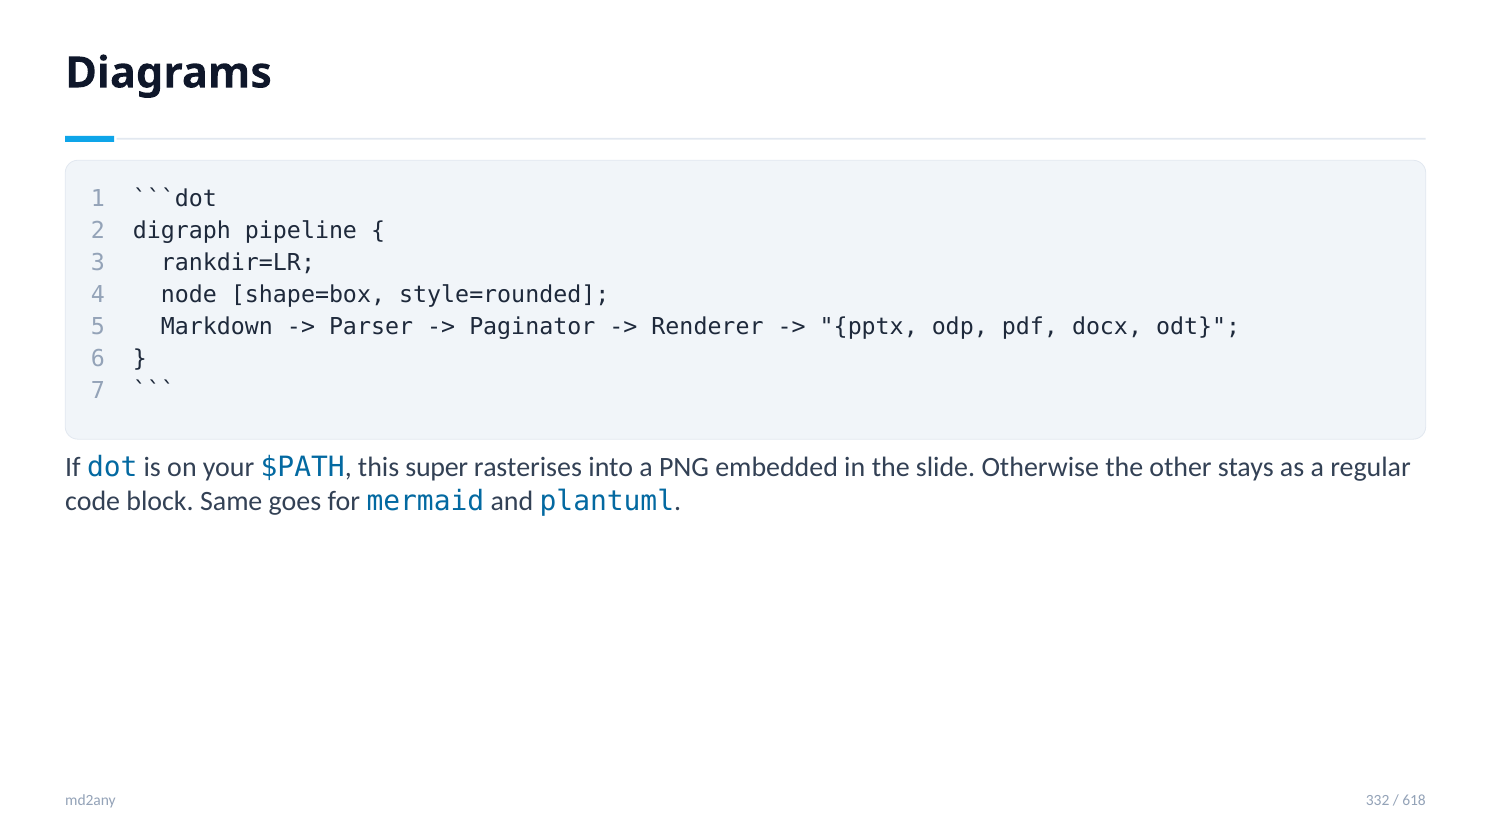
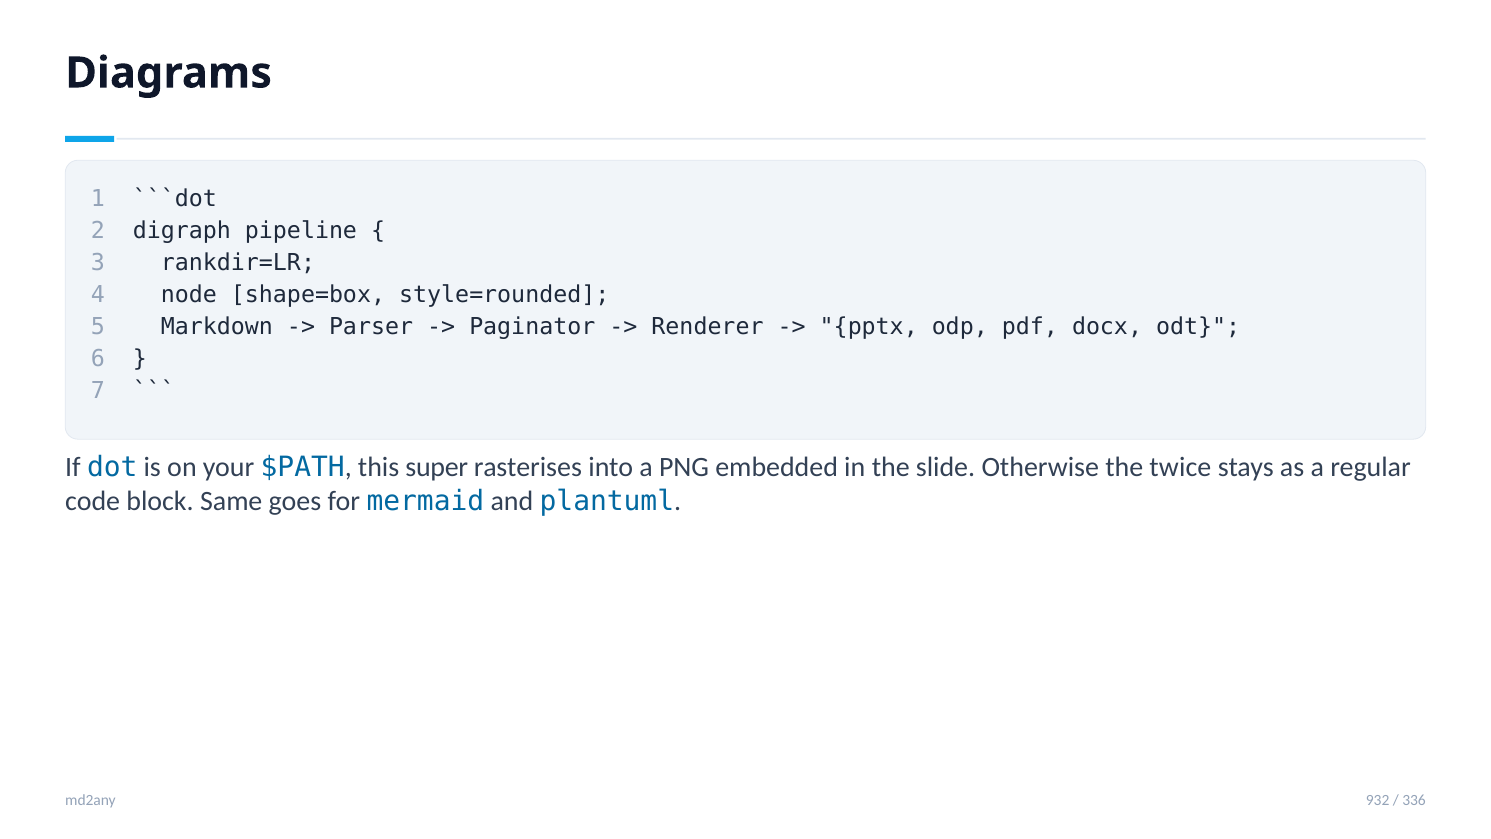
other: other -> twice (1180, 468)
332: 332 -> 932 (1378, 800)
618: 618 -> 336 (1414, 800)
